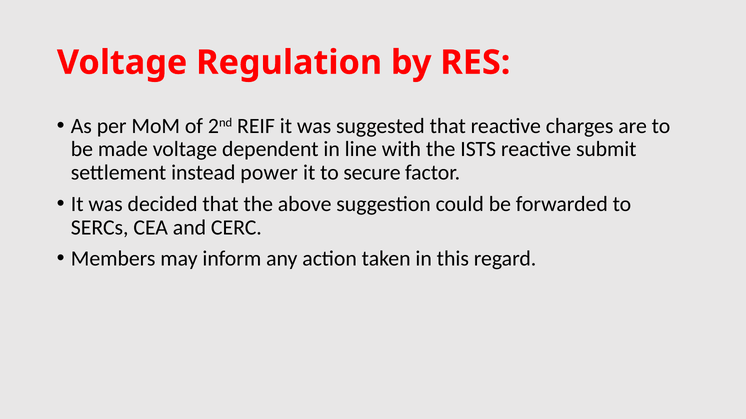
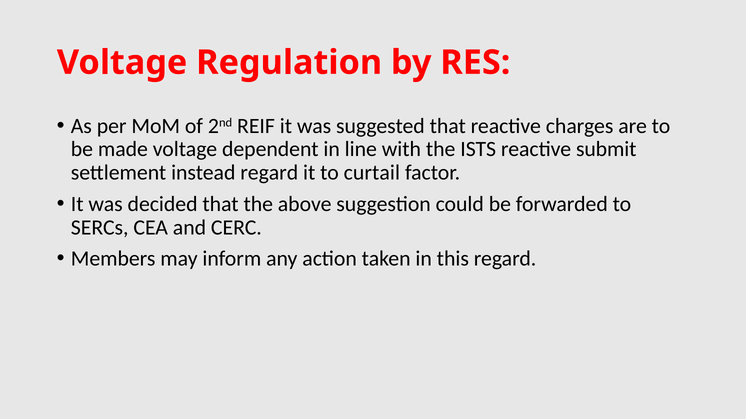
instead power: power -> regard (269, 173)
secure: secure -> curtail (372, 173)
